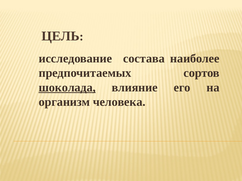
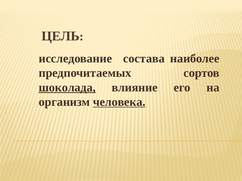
человека underline: none -> present (119, 102)
